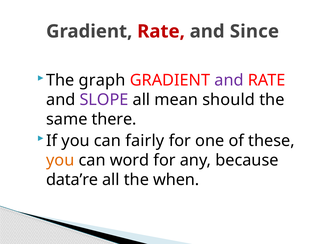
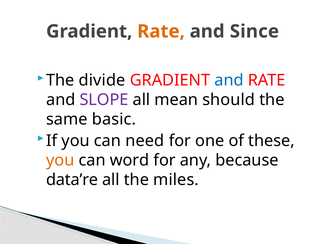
Rate colour: red -> orange (161, 31)
graph: graph -> divide (102, 80)
and colour: purple -> blue (229, 80)
there: there -> basic (114, 120)
fairly: fairly -> need (145, 141)
when: when -> miles (176, 180)
